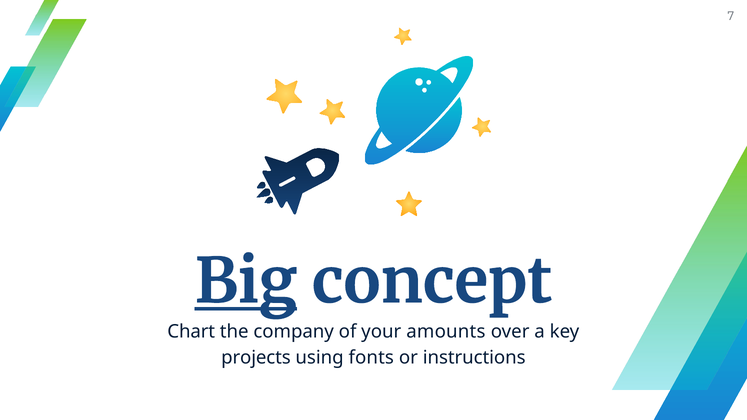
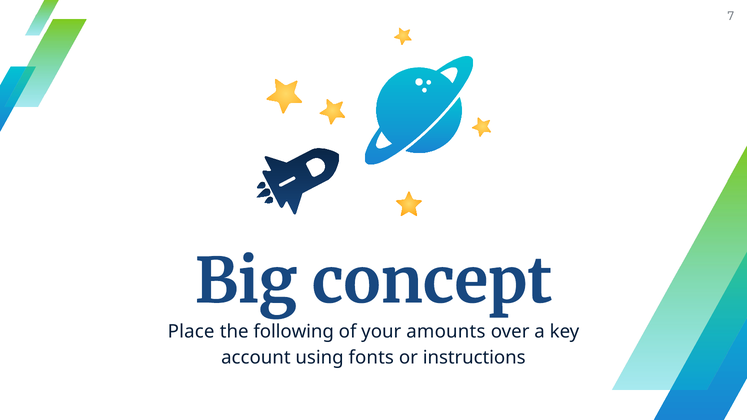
Big underline: present -> none (246, 282)
Chart: Chart -> Place (191, 332)
company: company -> following (294, 332)
projects: projects -> account (256, 358)
